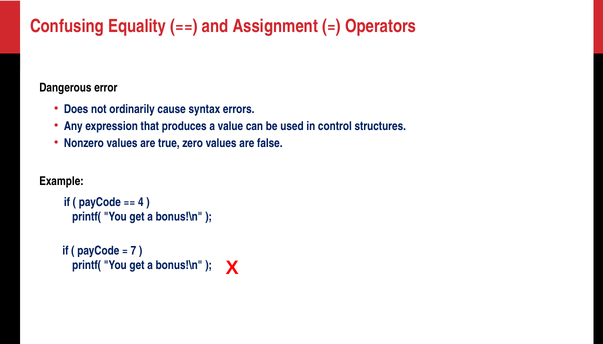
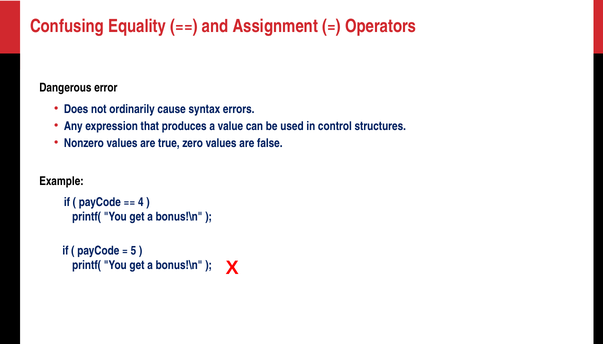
7: 7 -> 5 (133, 251)
